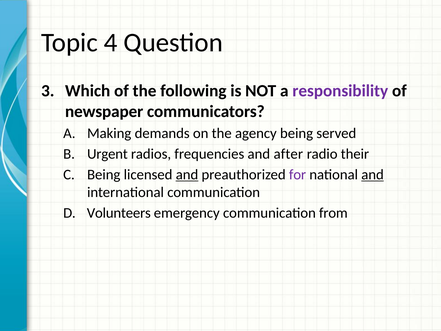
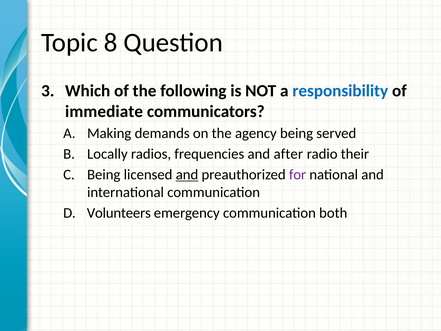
4: 4 -> 8 (111, 42)
responsibility colour: purple -> blue (340, 91)
newspaper: newspaper -> immediate (104, 111)
Urgent: Urgent -> Locally (107, 154)
and underline: present -> none (373, 174)
from: from -> both (333, 213)
